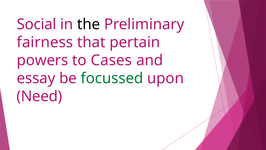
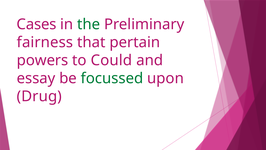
Social: Social -> Cases (37, 24)
the colour: black -> green (89, 24)
Cases: Cases -> Could (111, 60)
Need: Need -> Drug (39, 96)
